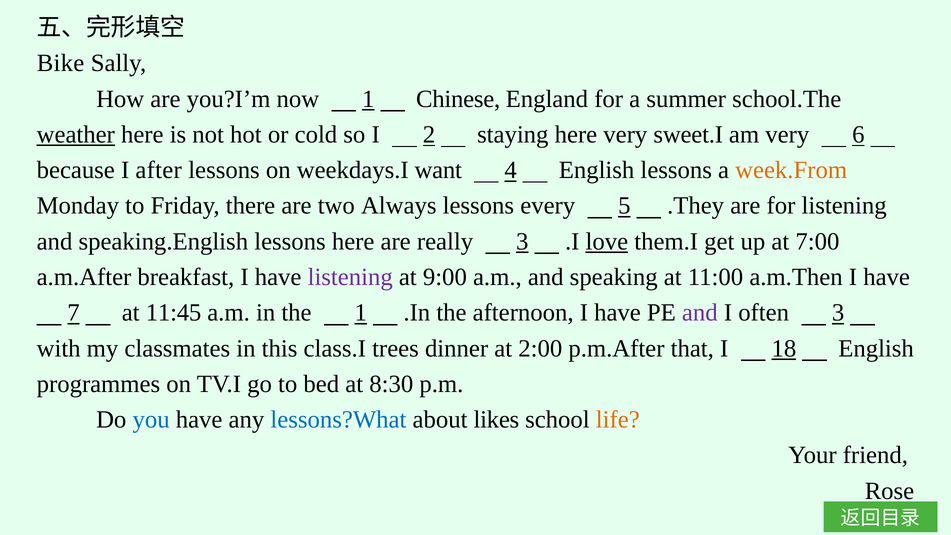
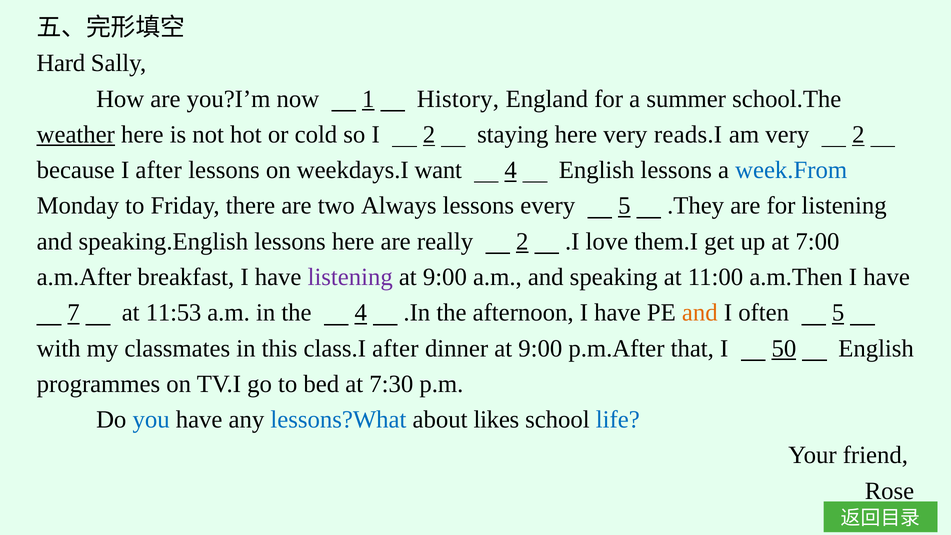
Bike: Bike -> Hard (61, 63)
Chinese: Chinese -> History (458, 99)
sweet.I: sweet.I -> reads.I (688, 135)
very 6: 6 -> 2 (858, 135)
week.From colour: orange -> blue (791, 170)
really 3: 3 -> 2 (522, 241)
love underline: present -> none (607, 241)
11:45: 11:45 -> 11:53 (174, 313)
the 1: 1 -> 4 (361, 313)
and colour: purple -> orange (700, 313)
often 3: 3 -> 5 (838, 313)
class.I trees: trees -> after (395, 348)
dinner at 2:00: 2:00 -> 9:00 (540, 348)
18: 18 -> 50 (784, 348)
8:30: 8:30 -> 7:30 (391, 384)
life colour: orange -> blue (618, 420)
